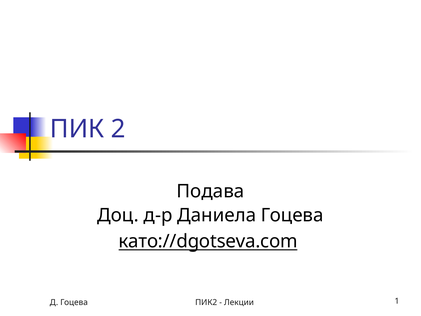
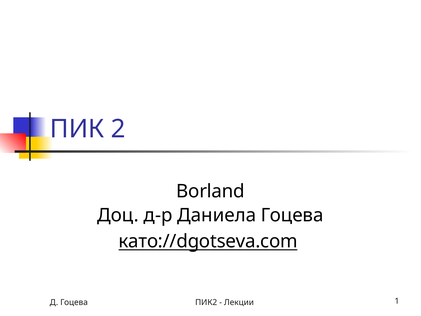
Подава: Подава -> Borland (211, 191)
